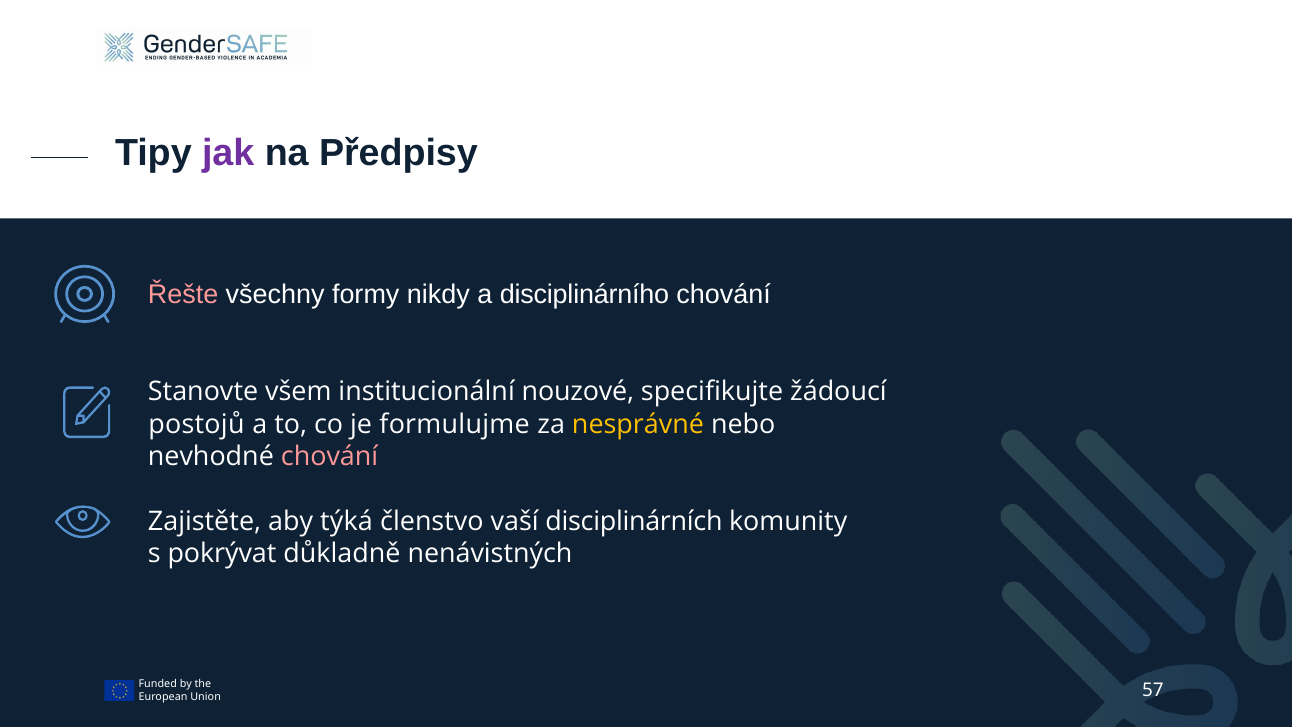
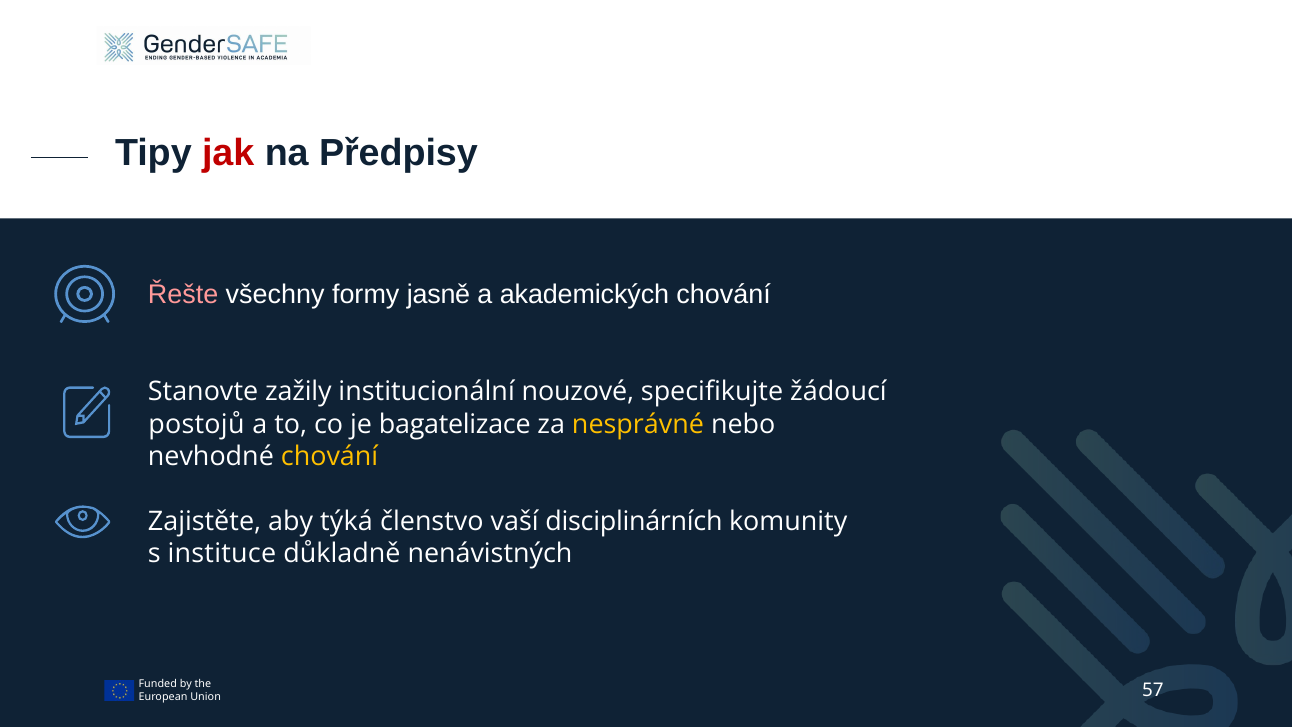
jak colour: purple -> red (228, 153)
nikdy: nikdy -> jasně (439, 295)
disciplinárního: disciplinárního -> akademických (584, 295)
všem: všem -> zažily (298, 392)
formulujme: formulujme -> bagatelizace (455, 424)
chování colour: pink -> yellow (330, 456)
pokrývat: pokrývat -> instituce (222, 553)
